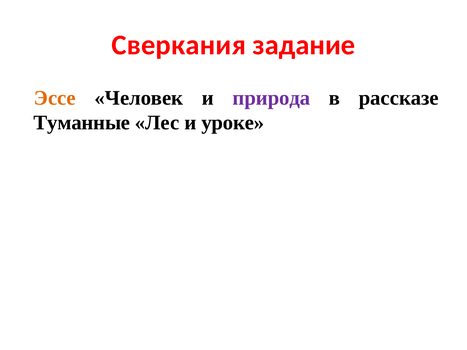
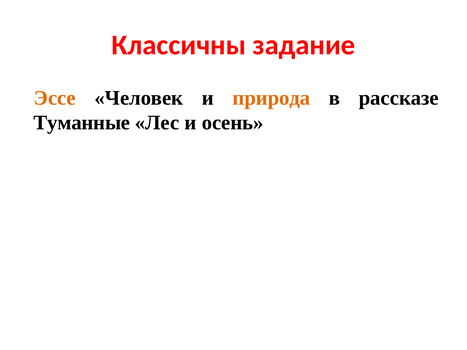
Сверкания: Сверкания -> Классичны (179, 45)
природа colour: purple -> orange (271, 98)
уроке: уроке -> осень (233, 123)
